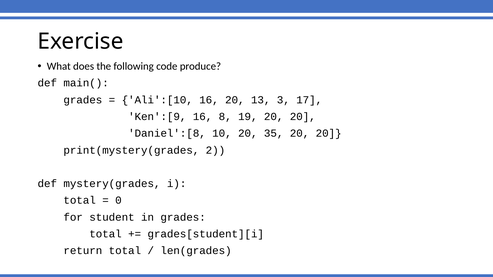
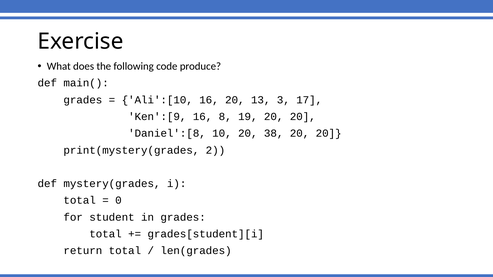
35: 35 -> 38 (274, 134)
